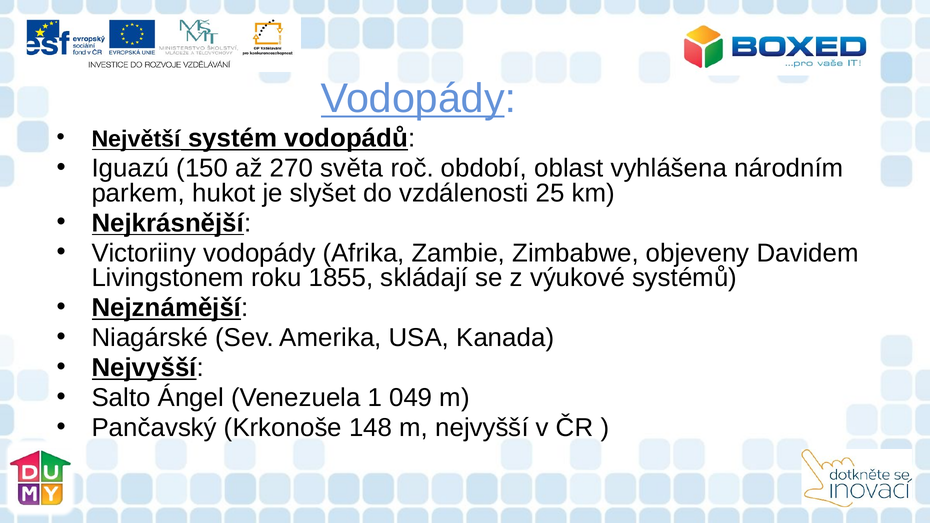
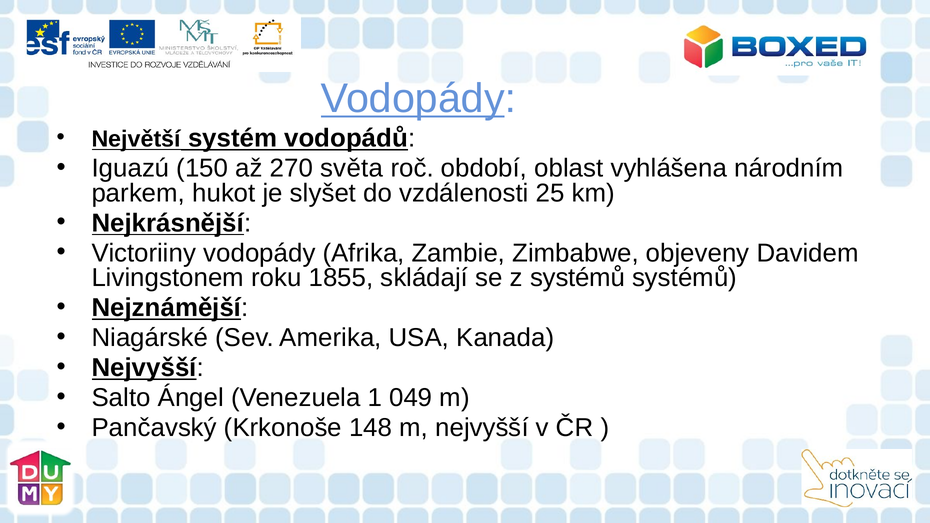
z výukové: výukové -> systémů (578, 278)
